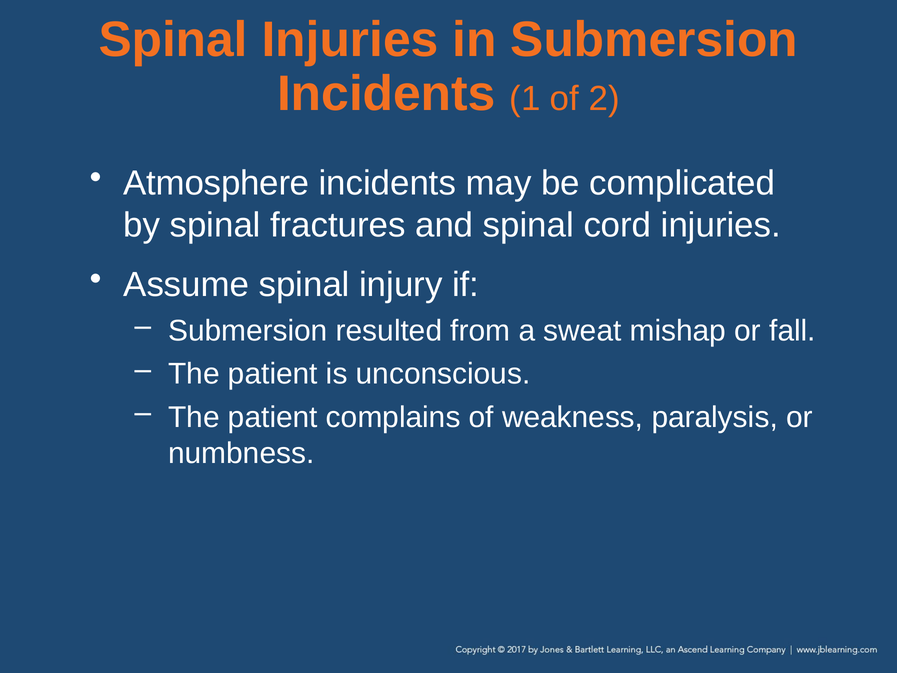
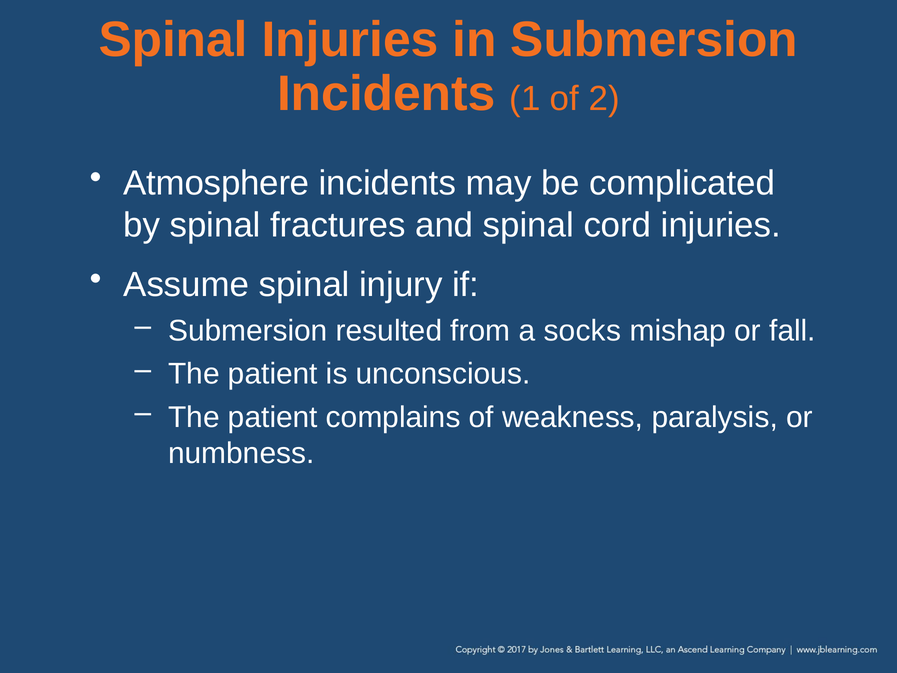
sweat: sweat -> socks (582, 331)
